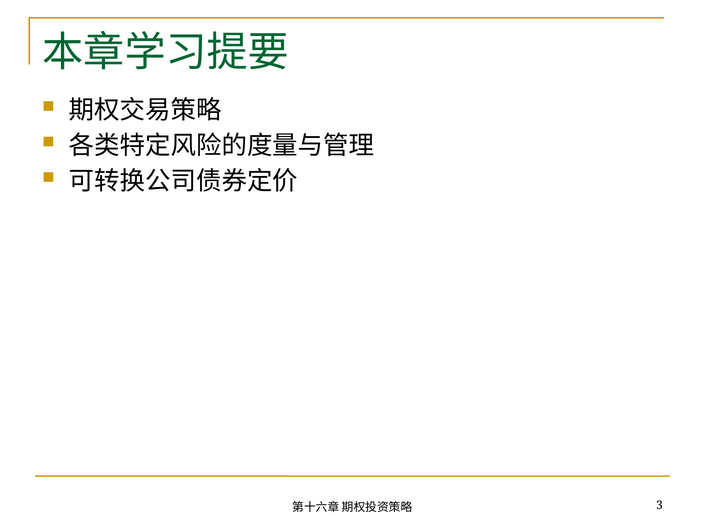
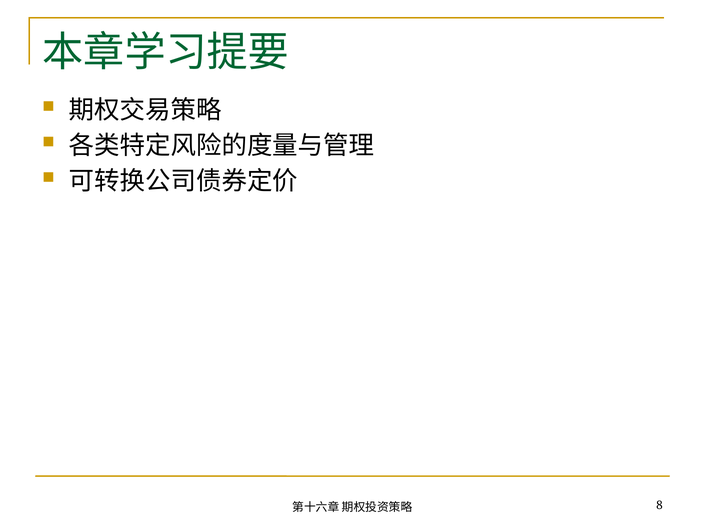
3: 3 -> 8 (660, 505)
